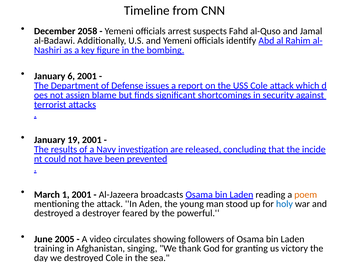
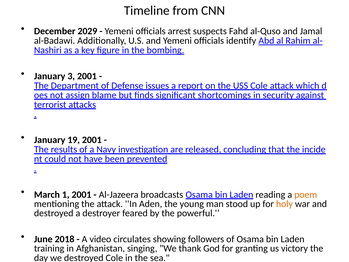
2058: 2058 -> 2029 (87, 31)
6: 6 -> 3 (71, 76)
holy colour: blue -> orange (284, 204)
2005: 2005 -> 2018 (65, 239)
